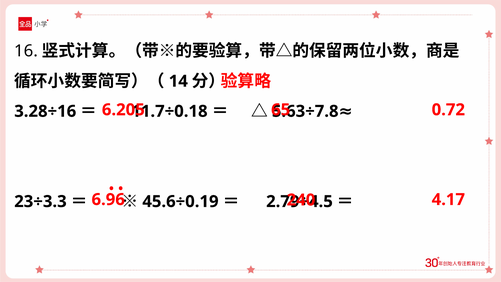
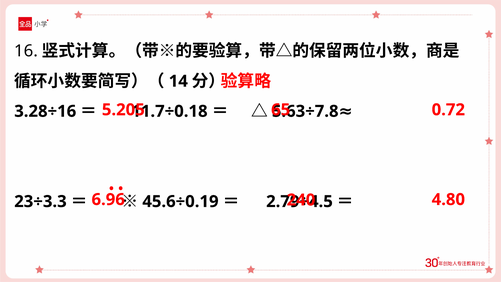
6.205: 6.205 -> 5.205 (123, 110)
4.17: 4.17 -> 4.80 (448, 199)
